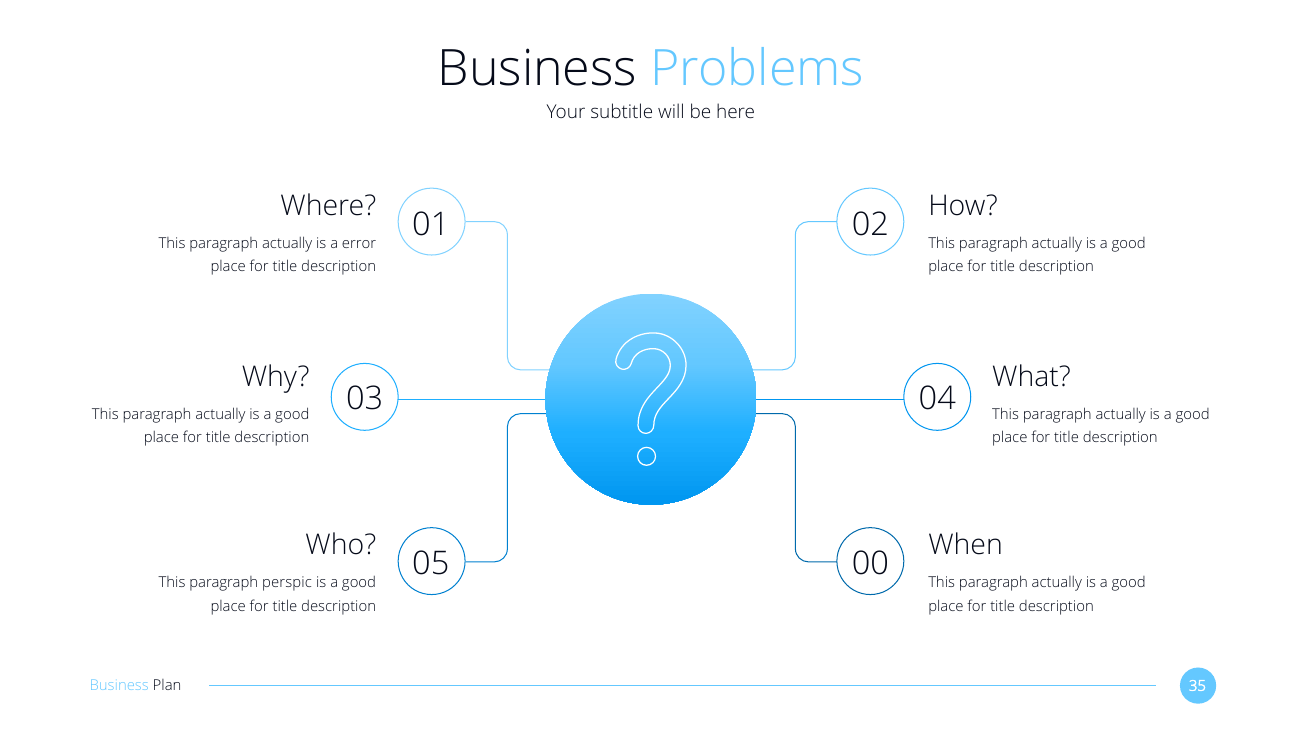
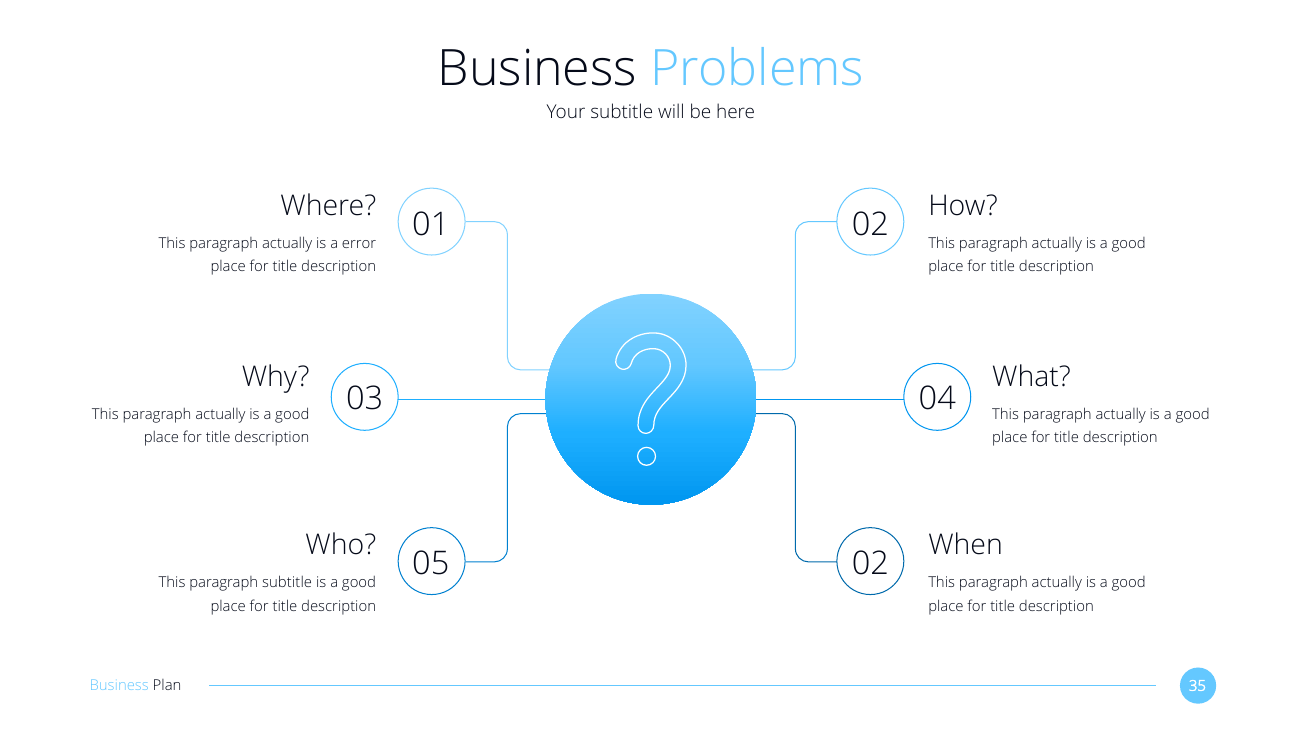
05 00: 00 -> 02 (870, 564)
paragraph perspic: perspic -> subtitle (287, 583)
